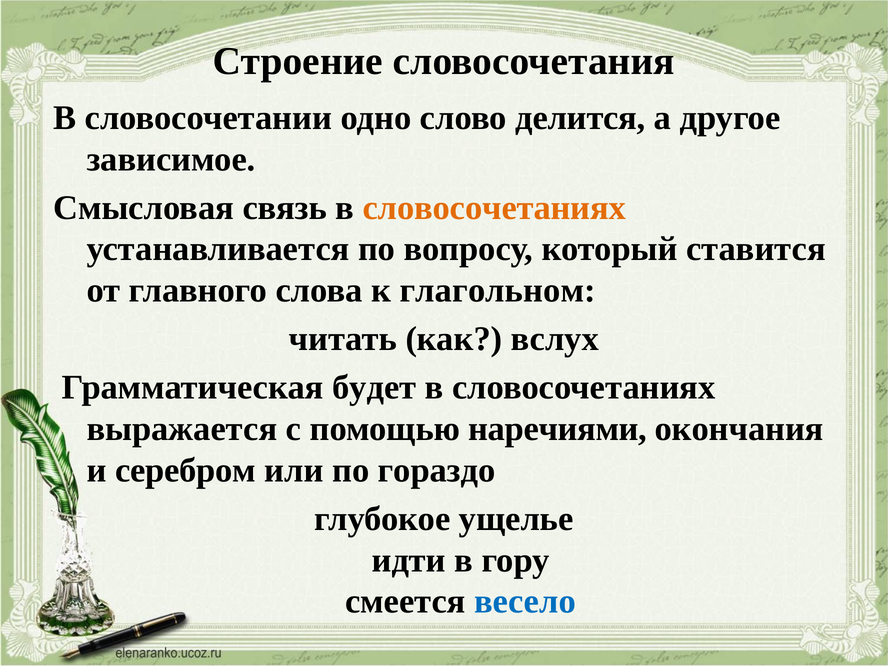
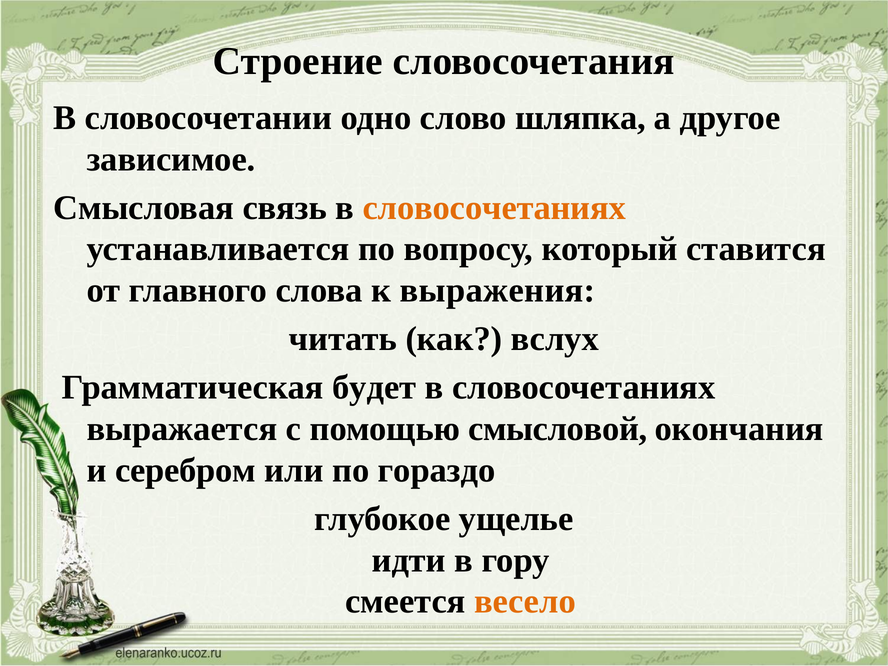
делится: делится -> шляпка (580, 118)
глагольном: глагольном -> выражения (498, 291)
наречиями: наречиями -> смысловой (558, 429)
весело colour: blue -> orange (525, 602)
